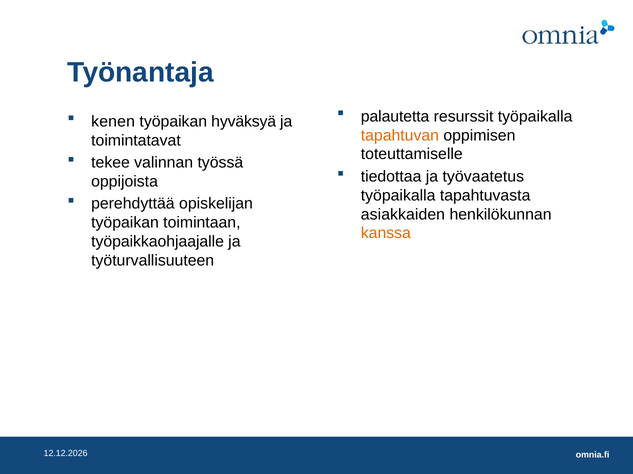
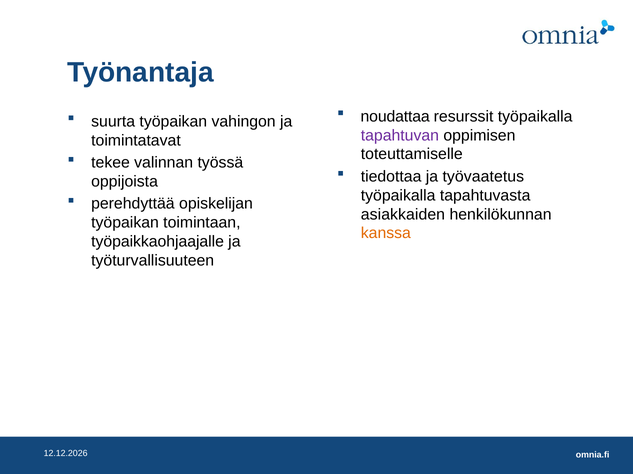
palautetta: palautetta -> noudattaa (395, 117)
kenen: kenen -> suurta (113, 122)
hyväksyä: hyväksyä -> vahingon (244, 122)
tapahtuvan colour: orange -> purple (400, 136)
